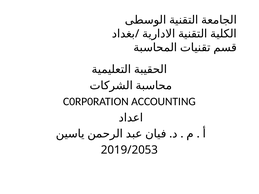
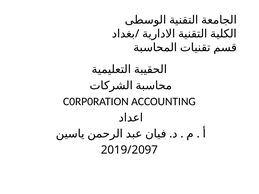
2019/2053: 2019/2053 -> 2019/2097 (129, 150)
